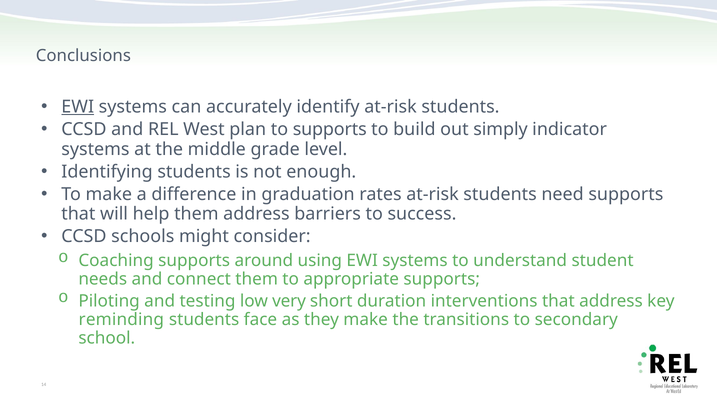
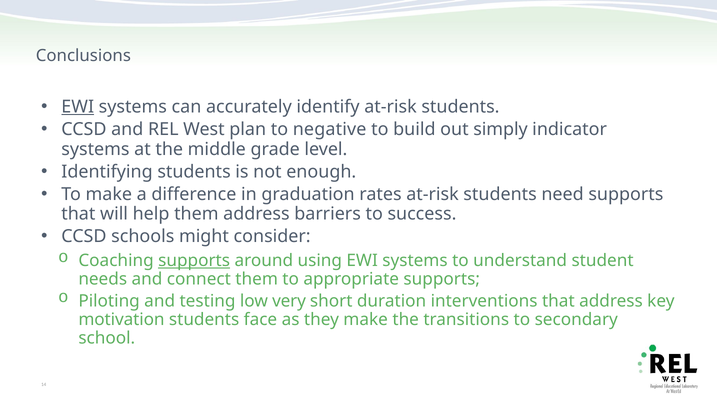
to supports: supports -> negative (330, 130)
supports underline: none -> present (194, 261)
reminding: reminding -> motivation (121, 320)
